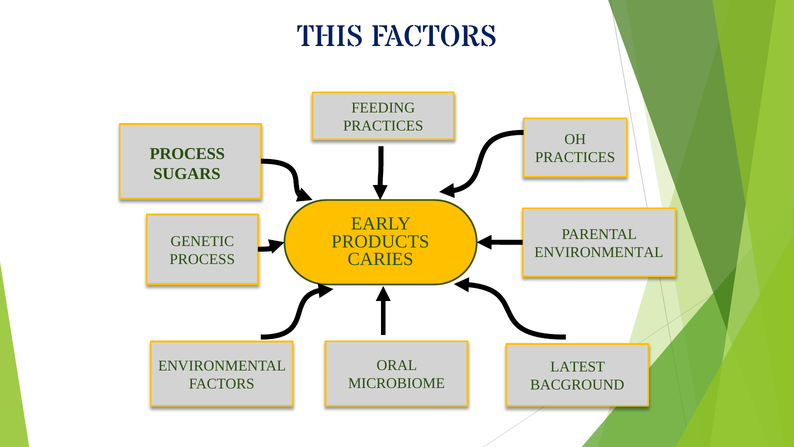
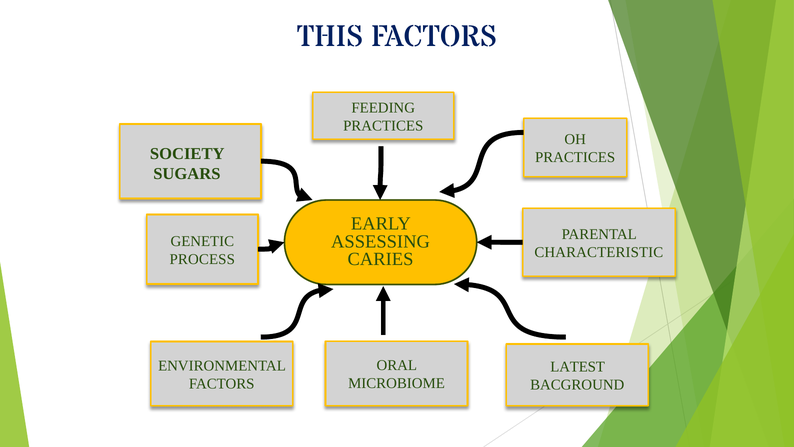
PROCESS: PROCESS -> SOCIETY (187, 154)
PRODUCTS: PRODUCTS -> ASSESSING (381, 241)
ENVIRONMENTAL: ENVIRONMENTAL -> CHARACTERISTIC (599, 252)
